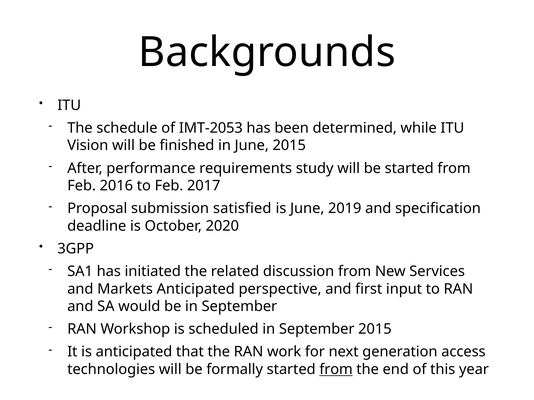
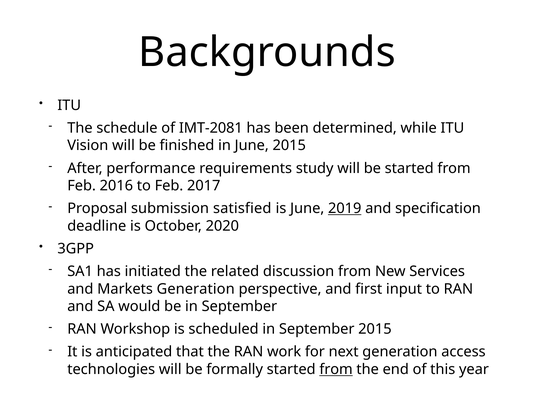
IMT-2053: IMT-2053 -> IMT-2081 (211, 128)
2019 underline: none -> present (345, 209)
Markets Anticipated: Anticipated -> Generation (196, 289)
